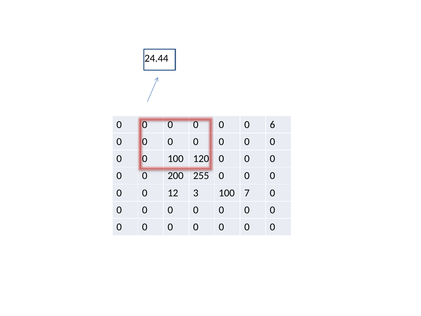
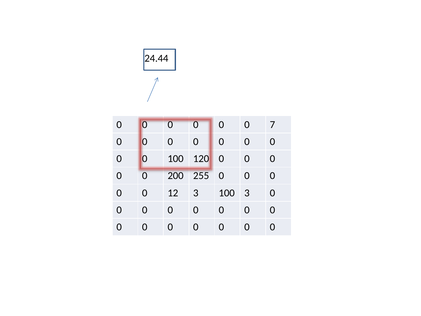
6: 6 -> 7 (272, 124)
100 7: 7 -> 3 (247, 193)
